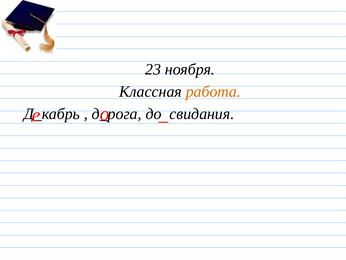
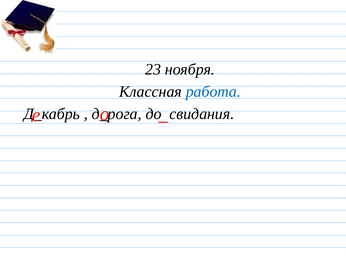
работа colour: orange -> blue (213, 91)
